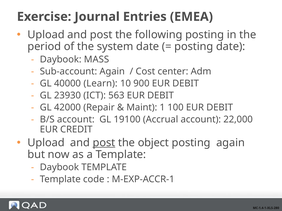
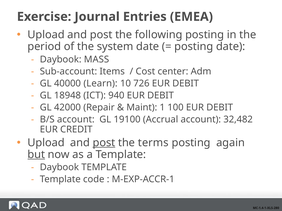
Sub-account Again: Again -> Items (112, 72)
900: 900 -> 726 (141, 84)
23930: 23930 -> 18948 (67, 96)
563: 563 -> 940 (116, 96)
22,000: 22,000 -> 32,482 (238, 120)
object: object -> terms (153, 143)
but underline: none -> present (36, 155)
